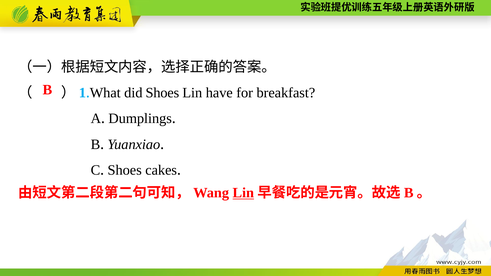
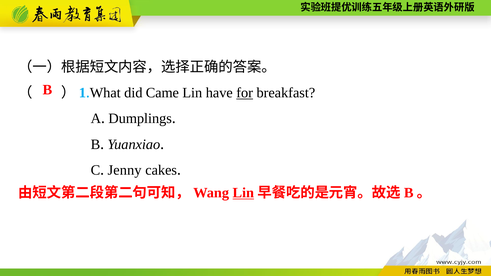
did Shoes: Shoes -> Came (162, 93)
for underline: none -> present (245, 93)
Shoes: Shoes -> Jenny (125, 170)
